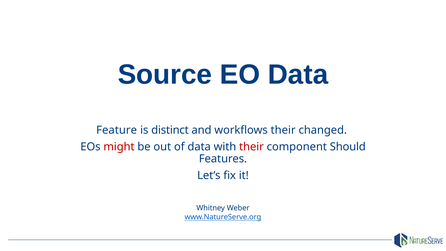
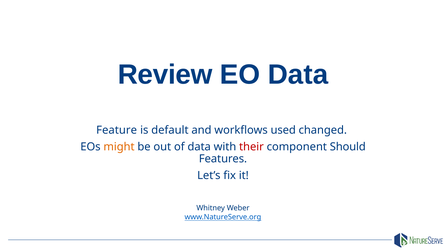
Source: Source -> Review (165, 75)
distinct: distinct -> default (170, 130)
workflows their: their -> used (283, 130)
might colour: red -> orange (119, 147)
